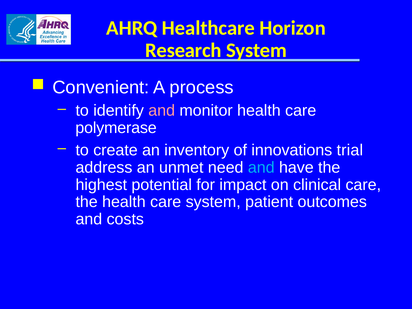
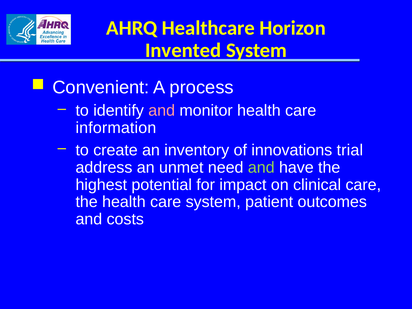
Research: Research -> Invented (183, 50)
polymerase: polymerase -> information (116, 128)
and colour: light blue -> light green (261, 167)
